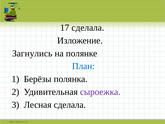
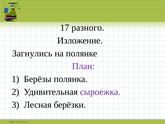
17 сделала: сделала -> разного (88, 28)
План colour: blue -> purple (83, 66)
Лесная сделала: сделала -> берёзки (70, 105)
